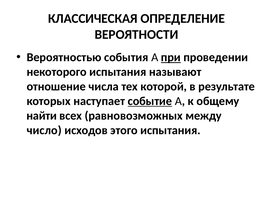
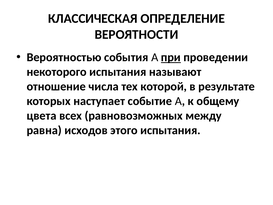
событие underline: present -> none (150, 101)
найти: найти -> цвета (42, 116)
число: число -> равна (44, 130)
